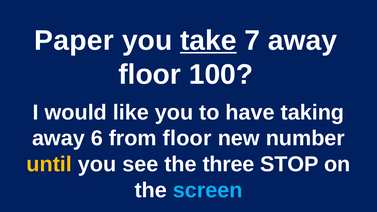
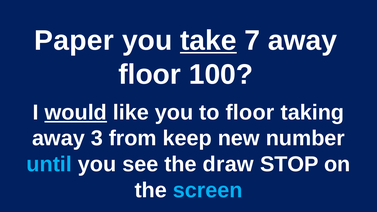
would underline: none -> present (76, 112)
to have: have -> floor (250, 112)
6: 6 -> 3 (97, 138)
from floor: floor -> keep (187, 138)
until colour: yellow -> light blue (49, 164)
three: three -> draw (228, 164)
